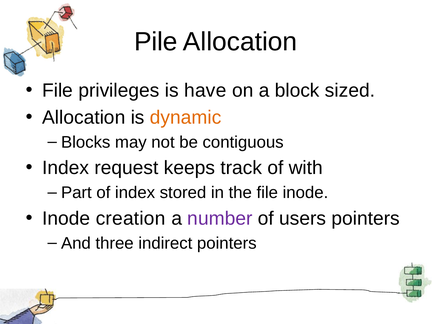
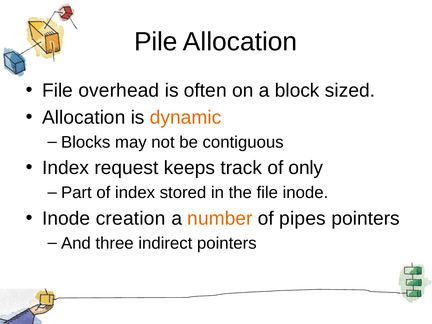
privileges: privileges -> overhead (119, 91)
have: have -> often (205, 91)
with: with -> only (306, 168)
number colour: purple -> orange (220, 218)
users: users -> pipes (303, 218)
